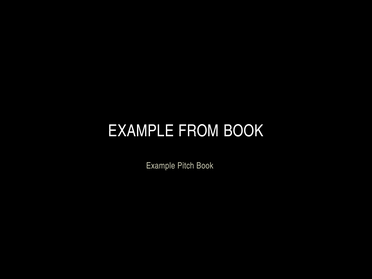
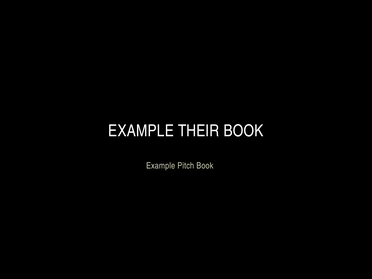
FROM: FROM -> THEIR (199, 131)
